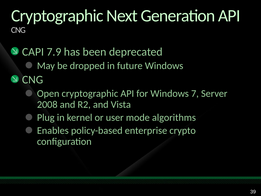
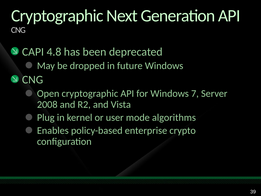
7.9: 7.9 -> 4.8 (54, 52)
